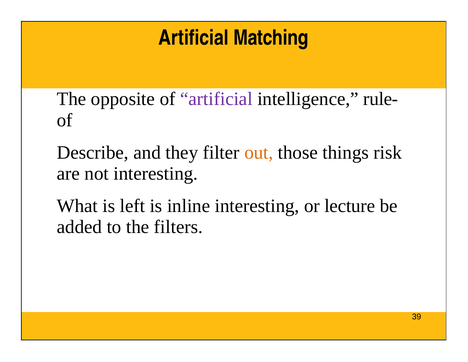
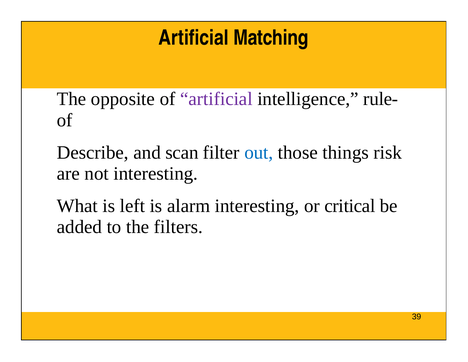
they: they -> scan (182, 152)
out colour: orange -> blue (259, 152)
inline: inline -> alarm (189, 206)
lecture: lecture -> critical (350, 206)
